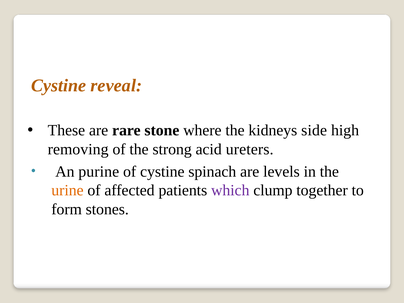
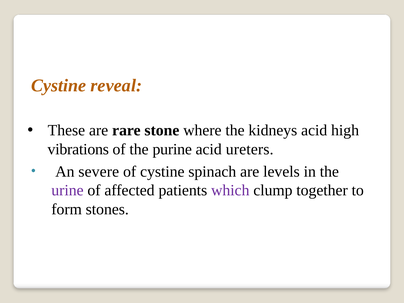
kidneys side: side -> acid (314, 130)
removing: removing -> vibrations (78, 149)
strong: strong -> purine (172, 149)
purine: purine -> severe (99, 171)
urine colour: orange -> purple (67, 190)
